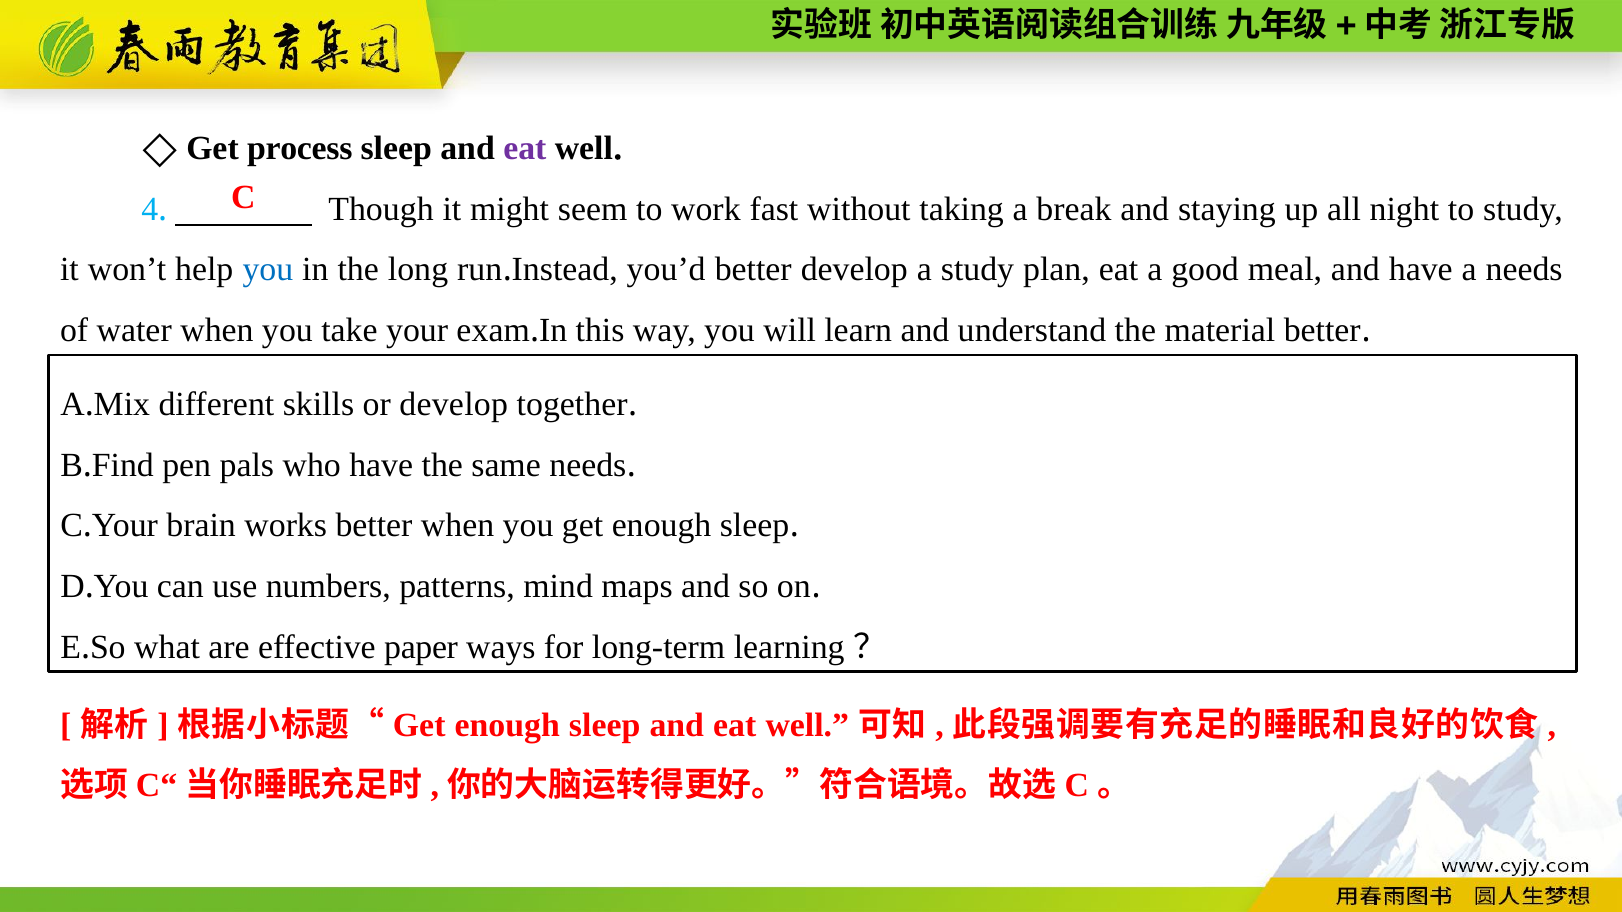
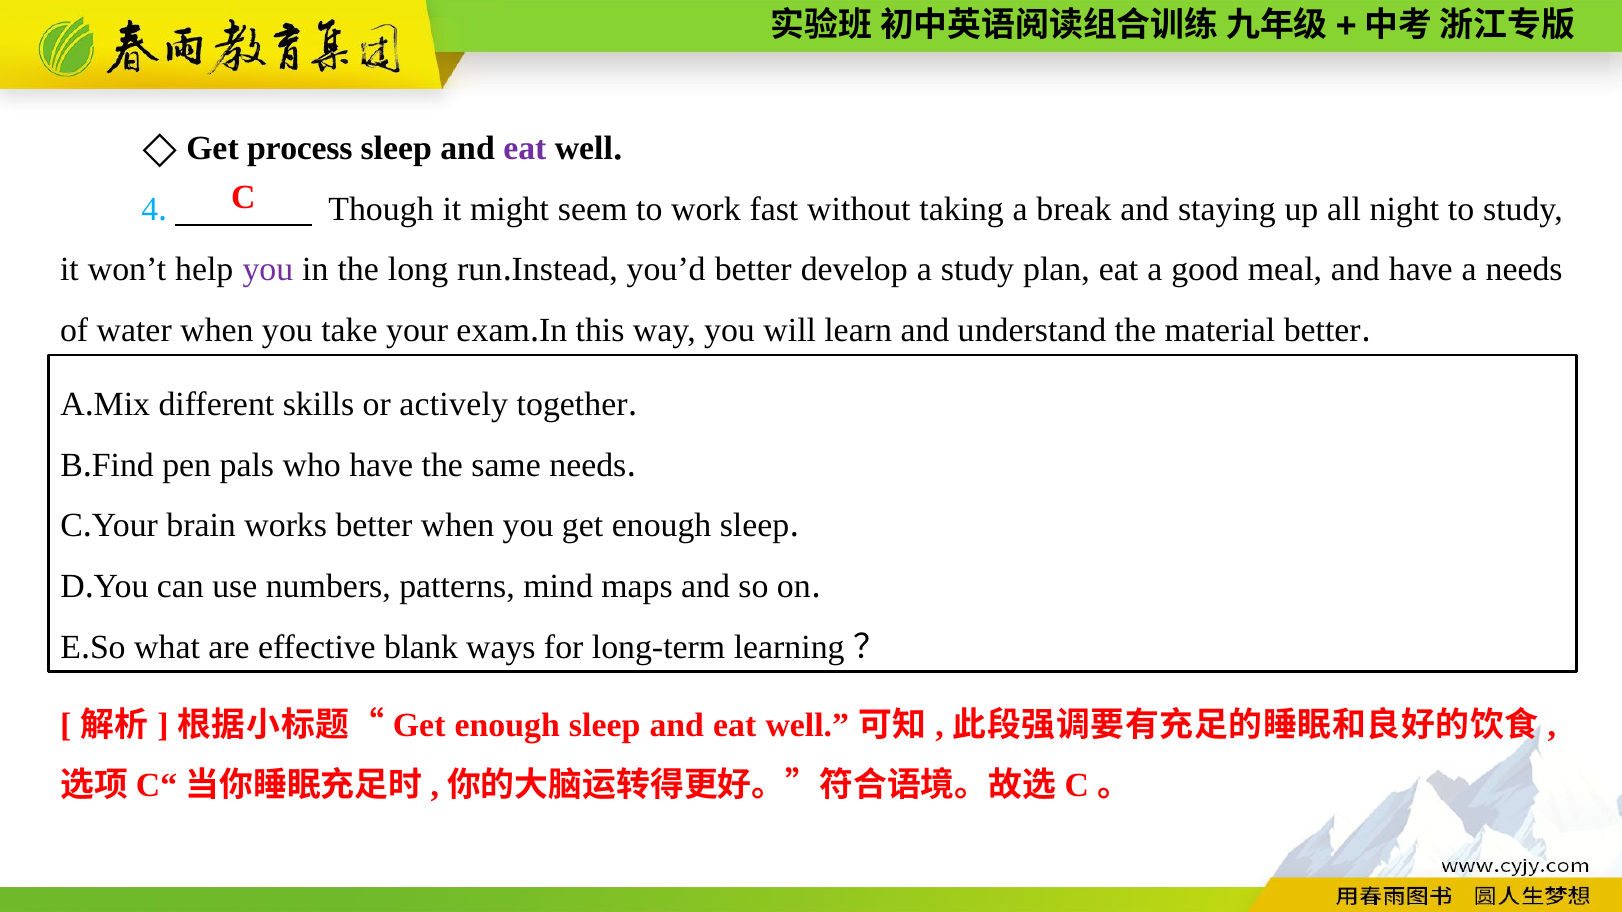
you colour: blue -> purple (268, 270)
or develop: develop -> actively (454, 404)
paper: paper -> blank (421, 648)
